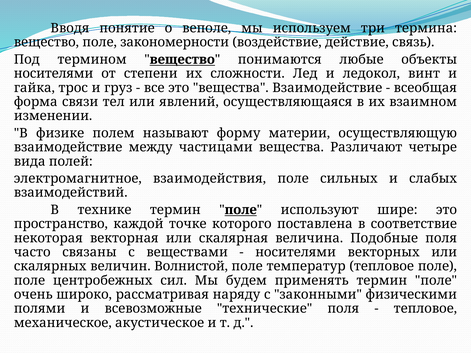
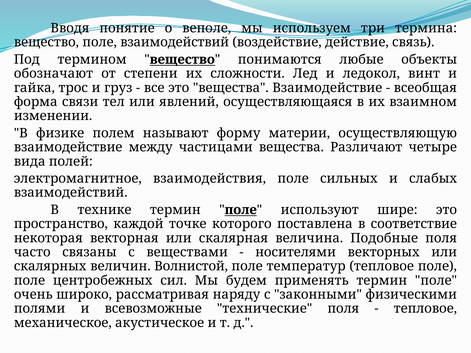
поле закономерности: закономерности -> взаимодействий (175, 42)
носителями: носителями -> обозначают (53, 74)
